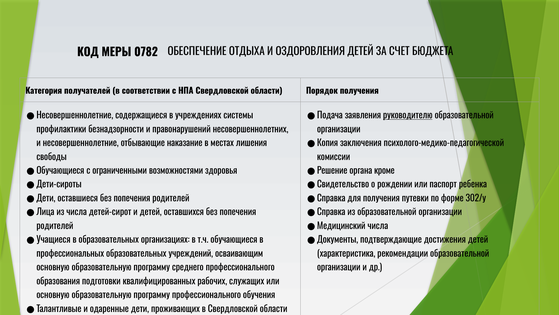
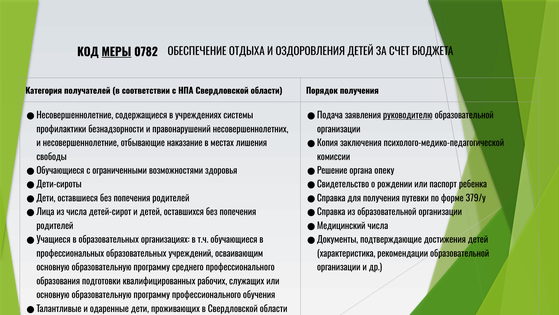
МЕРЫ underline: none -> present (116, 52)
кроме: кроме -> опеку (384, 170)
302/у: 302/у -> 379/у (476, 198)
